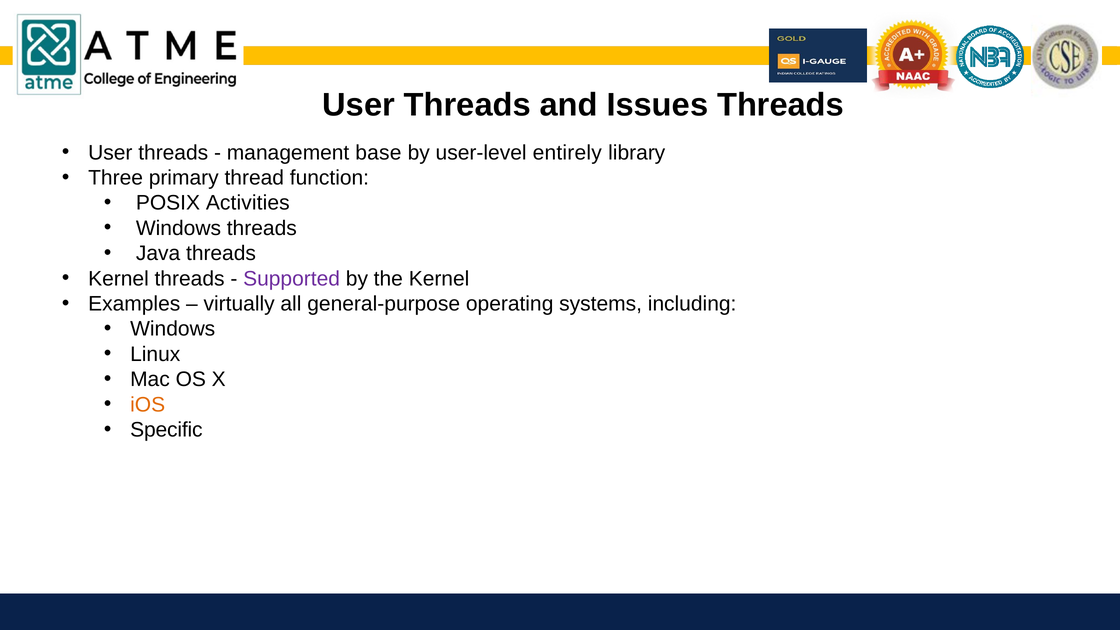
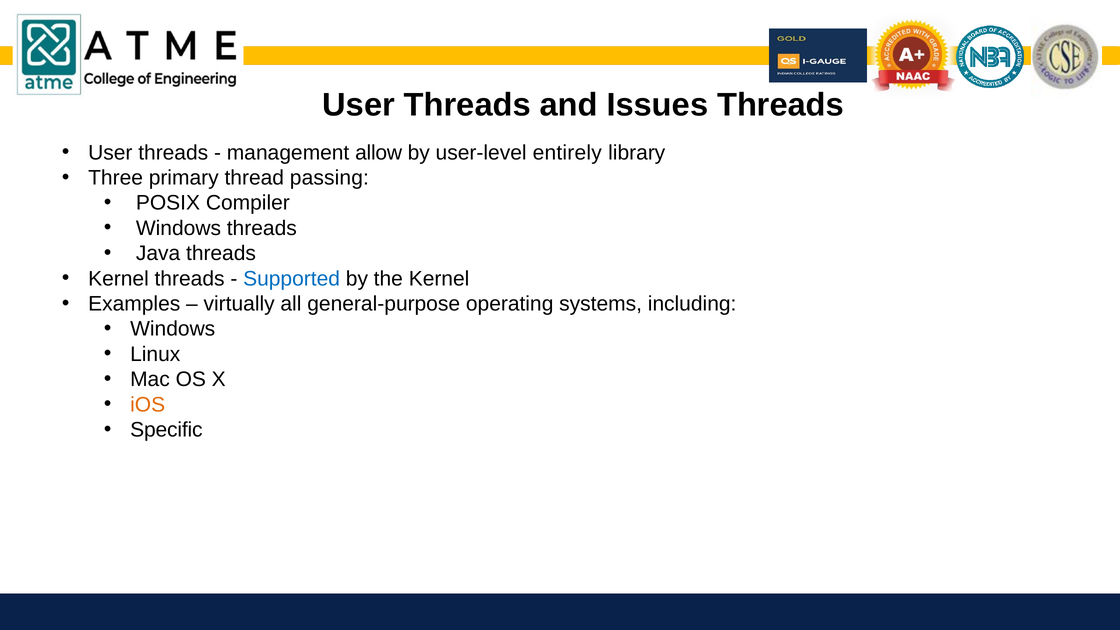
base: base -> allow (379, 153)
function: function -> passing (329, 178)
Activities: Activities -> Compiler (248, 203)
Supported colour: purple -> blue (292, 279)
